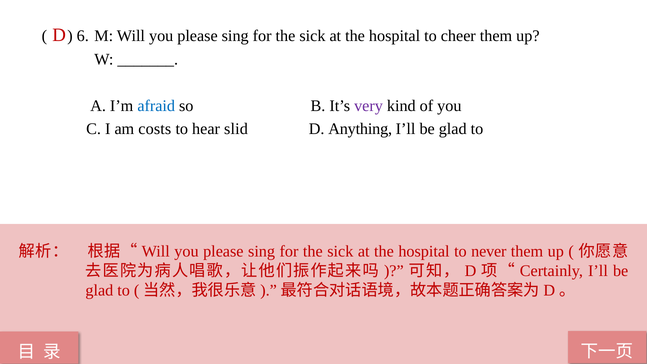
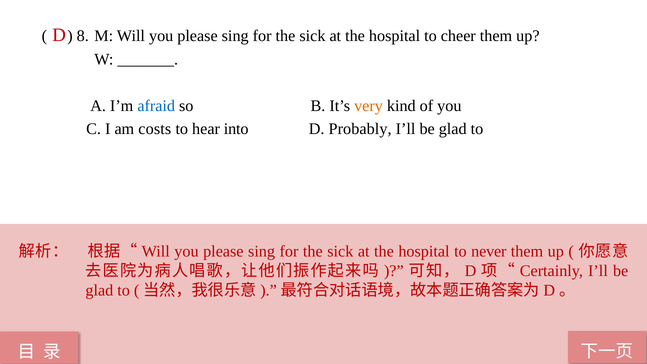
6: 6 -> 8 (83, 36)
very colour: purple -> orange (369, 106)
slid: slid -> into (236, 129)
Anything: Anything -> Probably (360, 129)
